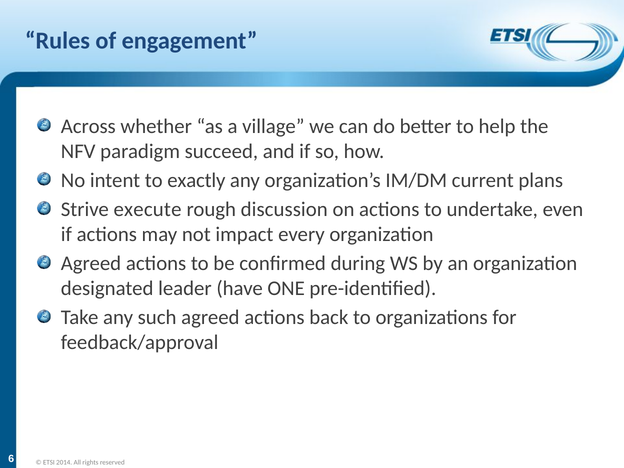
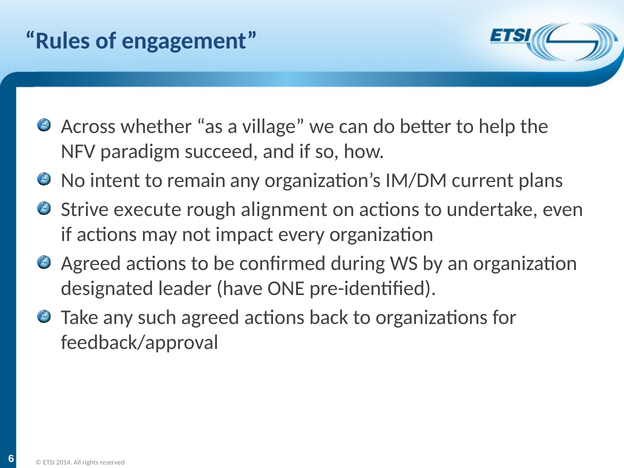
exactly: exactly -> remain (196, 180)
discussion: discussion -> alignment (284, 209)
